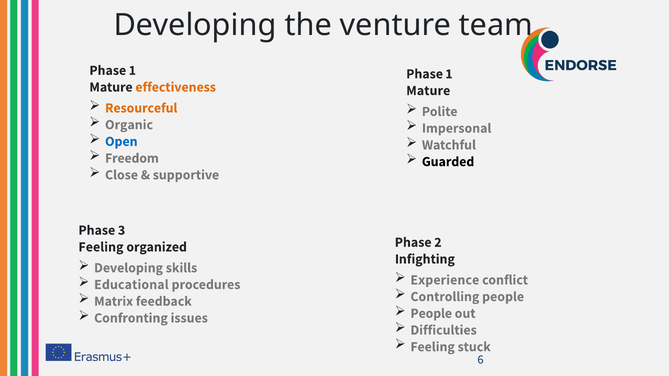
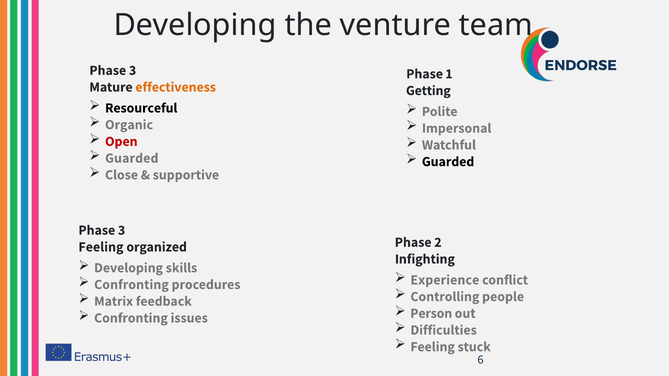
1: 1 -> 3 (133, 70)
Mature: Mature -> Getting (428, 91)
Resourceful colour: orange -> black (141, 108)
Open colour: blue -> red (121, 141)
Freedom: Freedom -> Guarded (132, 158)
Educational: Educational -> Confronting (131, 285)
People: People -> Person (431, 313)
